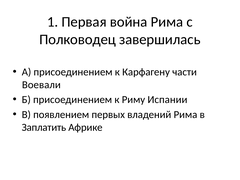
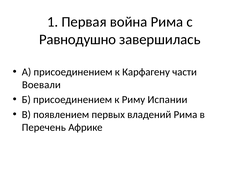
Полководец: Полководец -> Равнодушно (78, 40)
Заплатить: Заплатить -> Перечень (44, 127)
